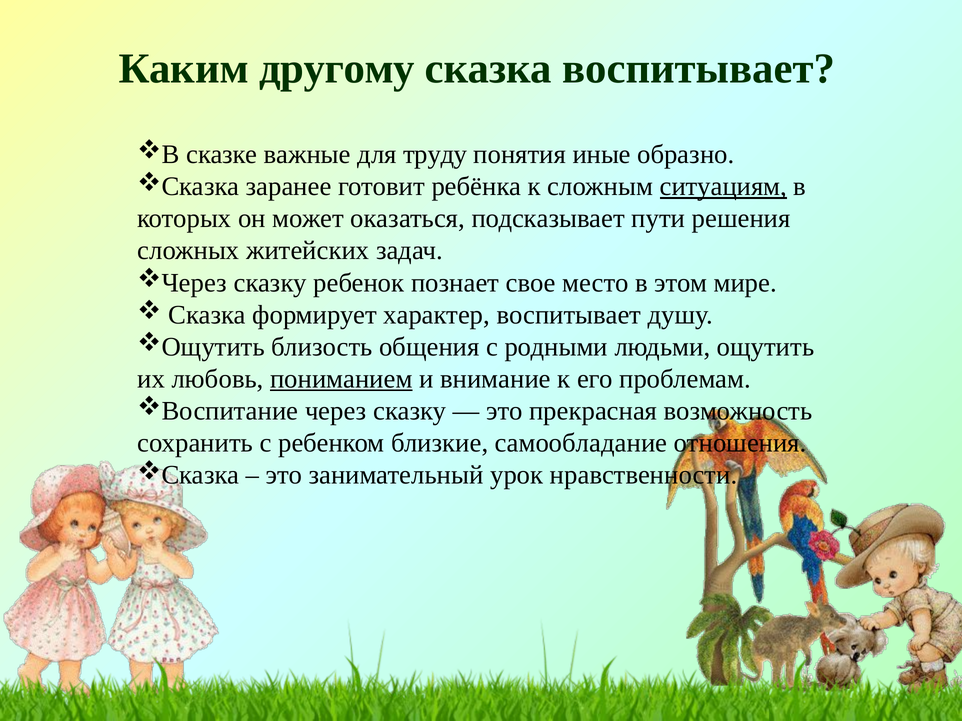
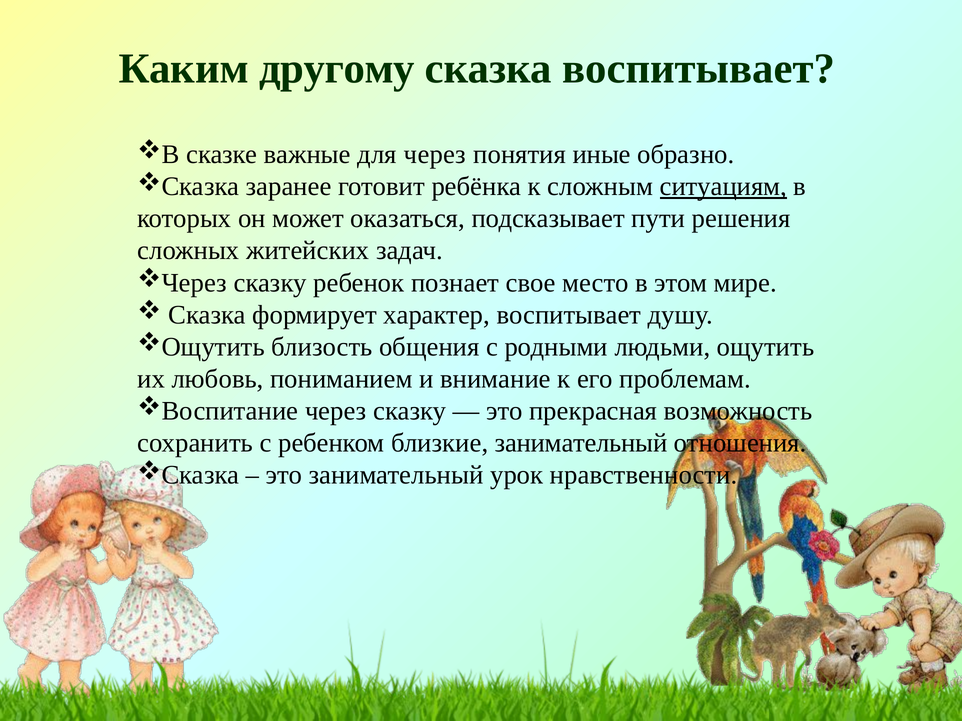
для труду: труду -> через (435, 155)
пониманием underline: present -> none (341, 379)
близкие самообладание: самообладание -> занимательный (581, 443)
